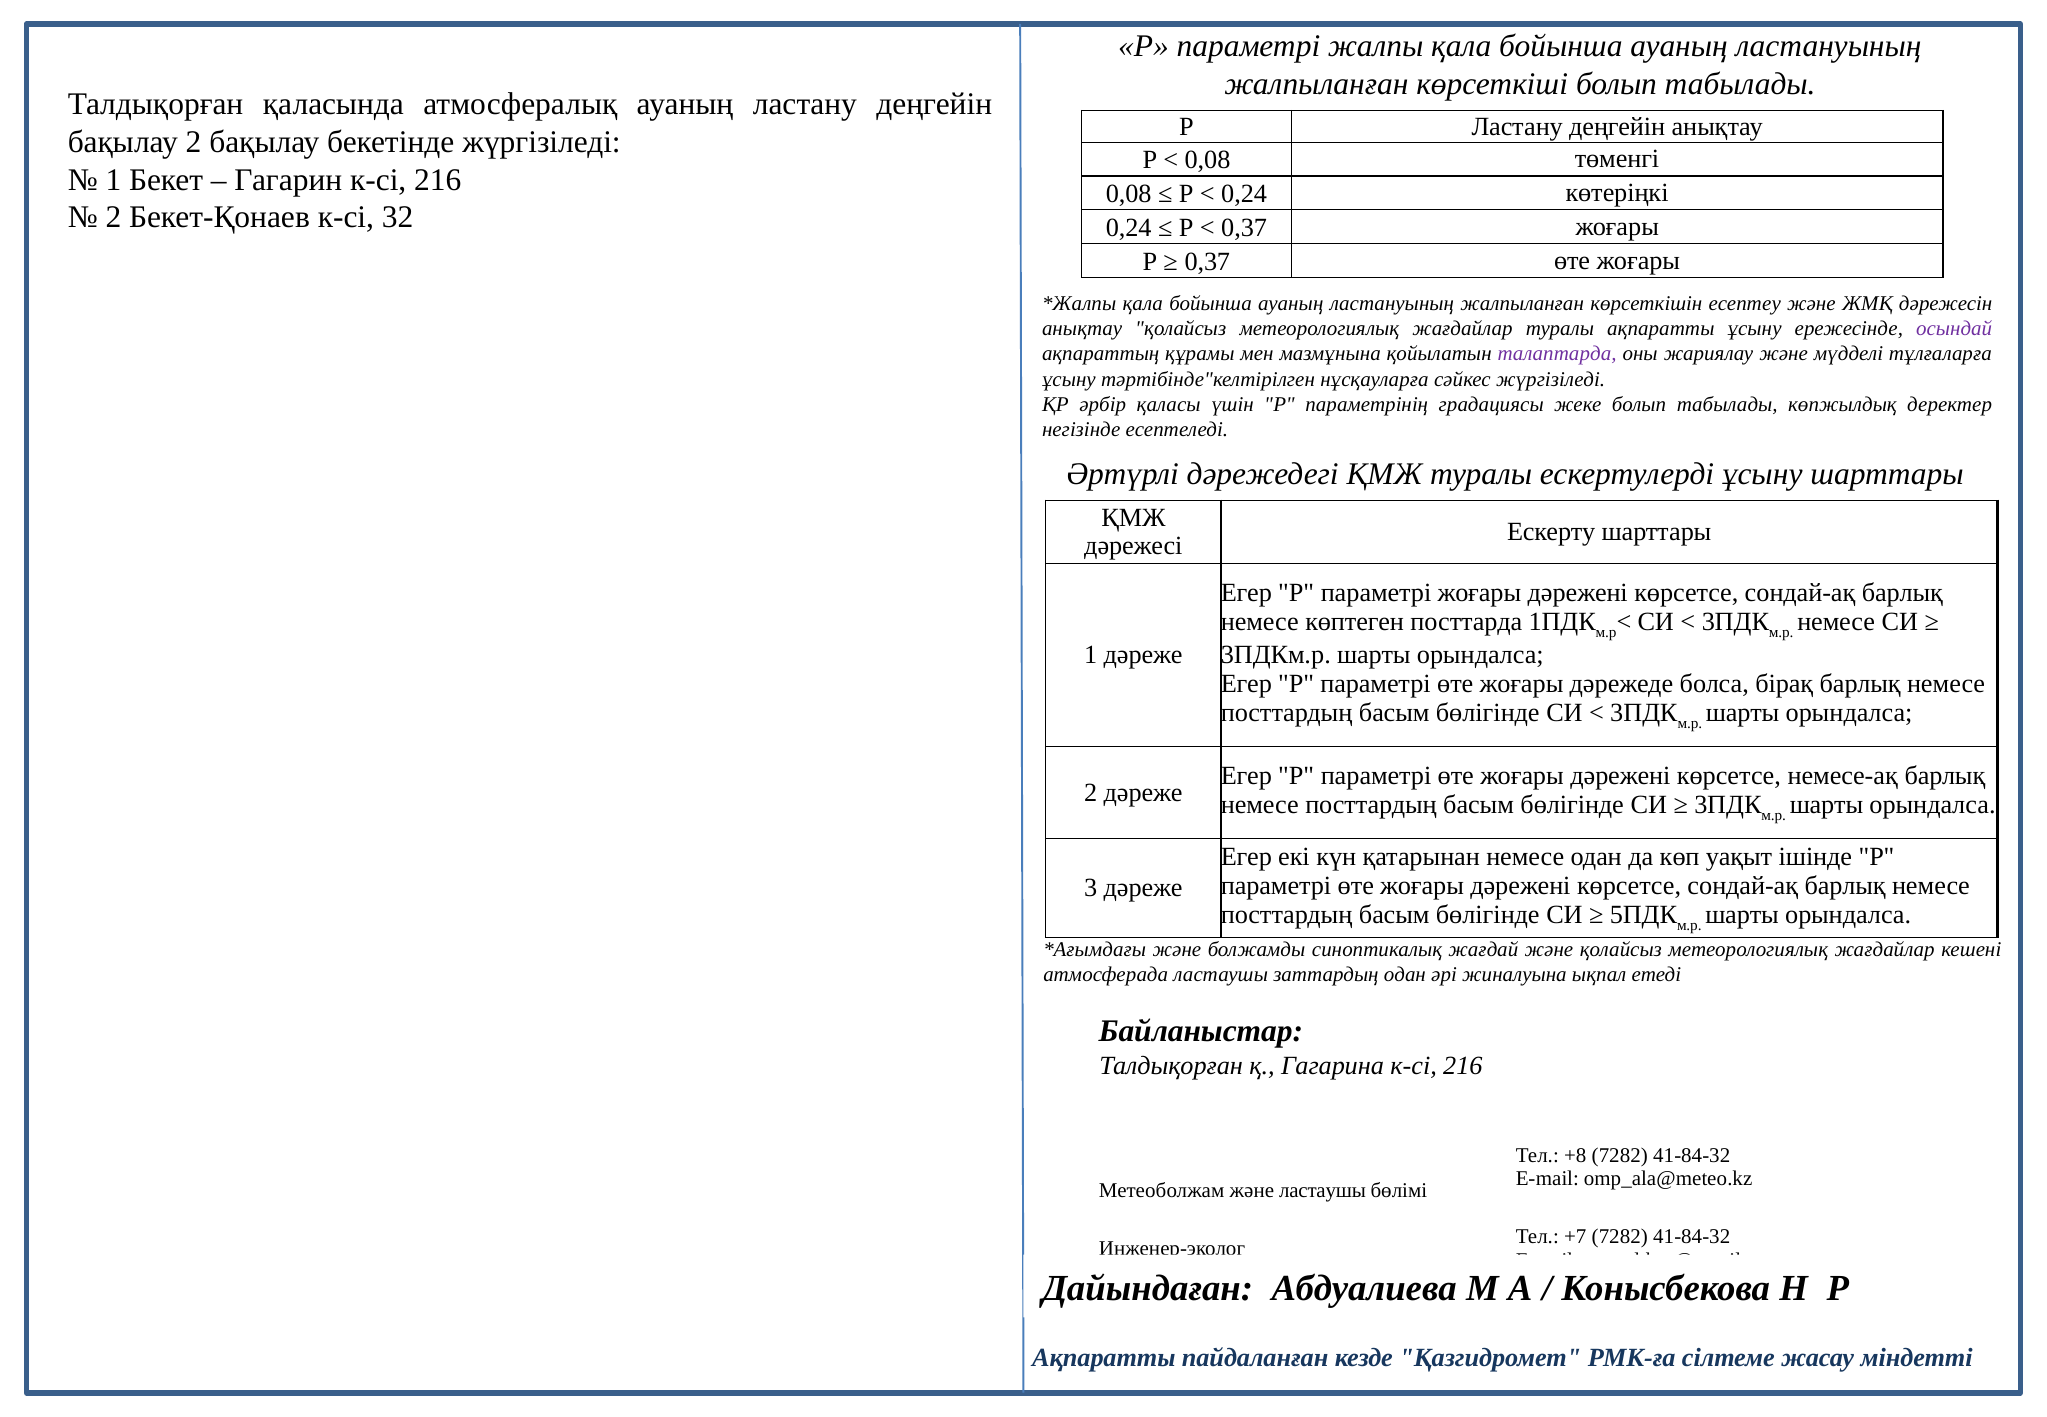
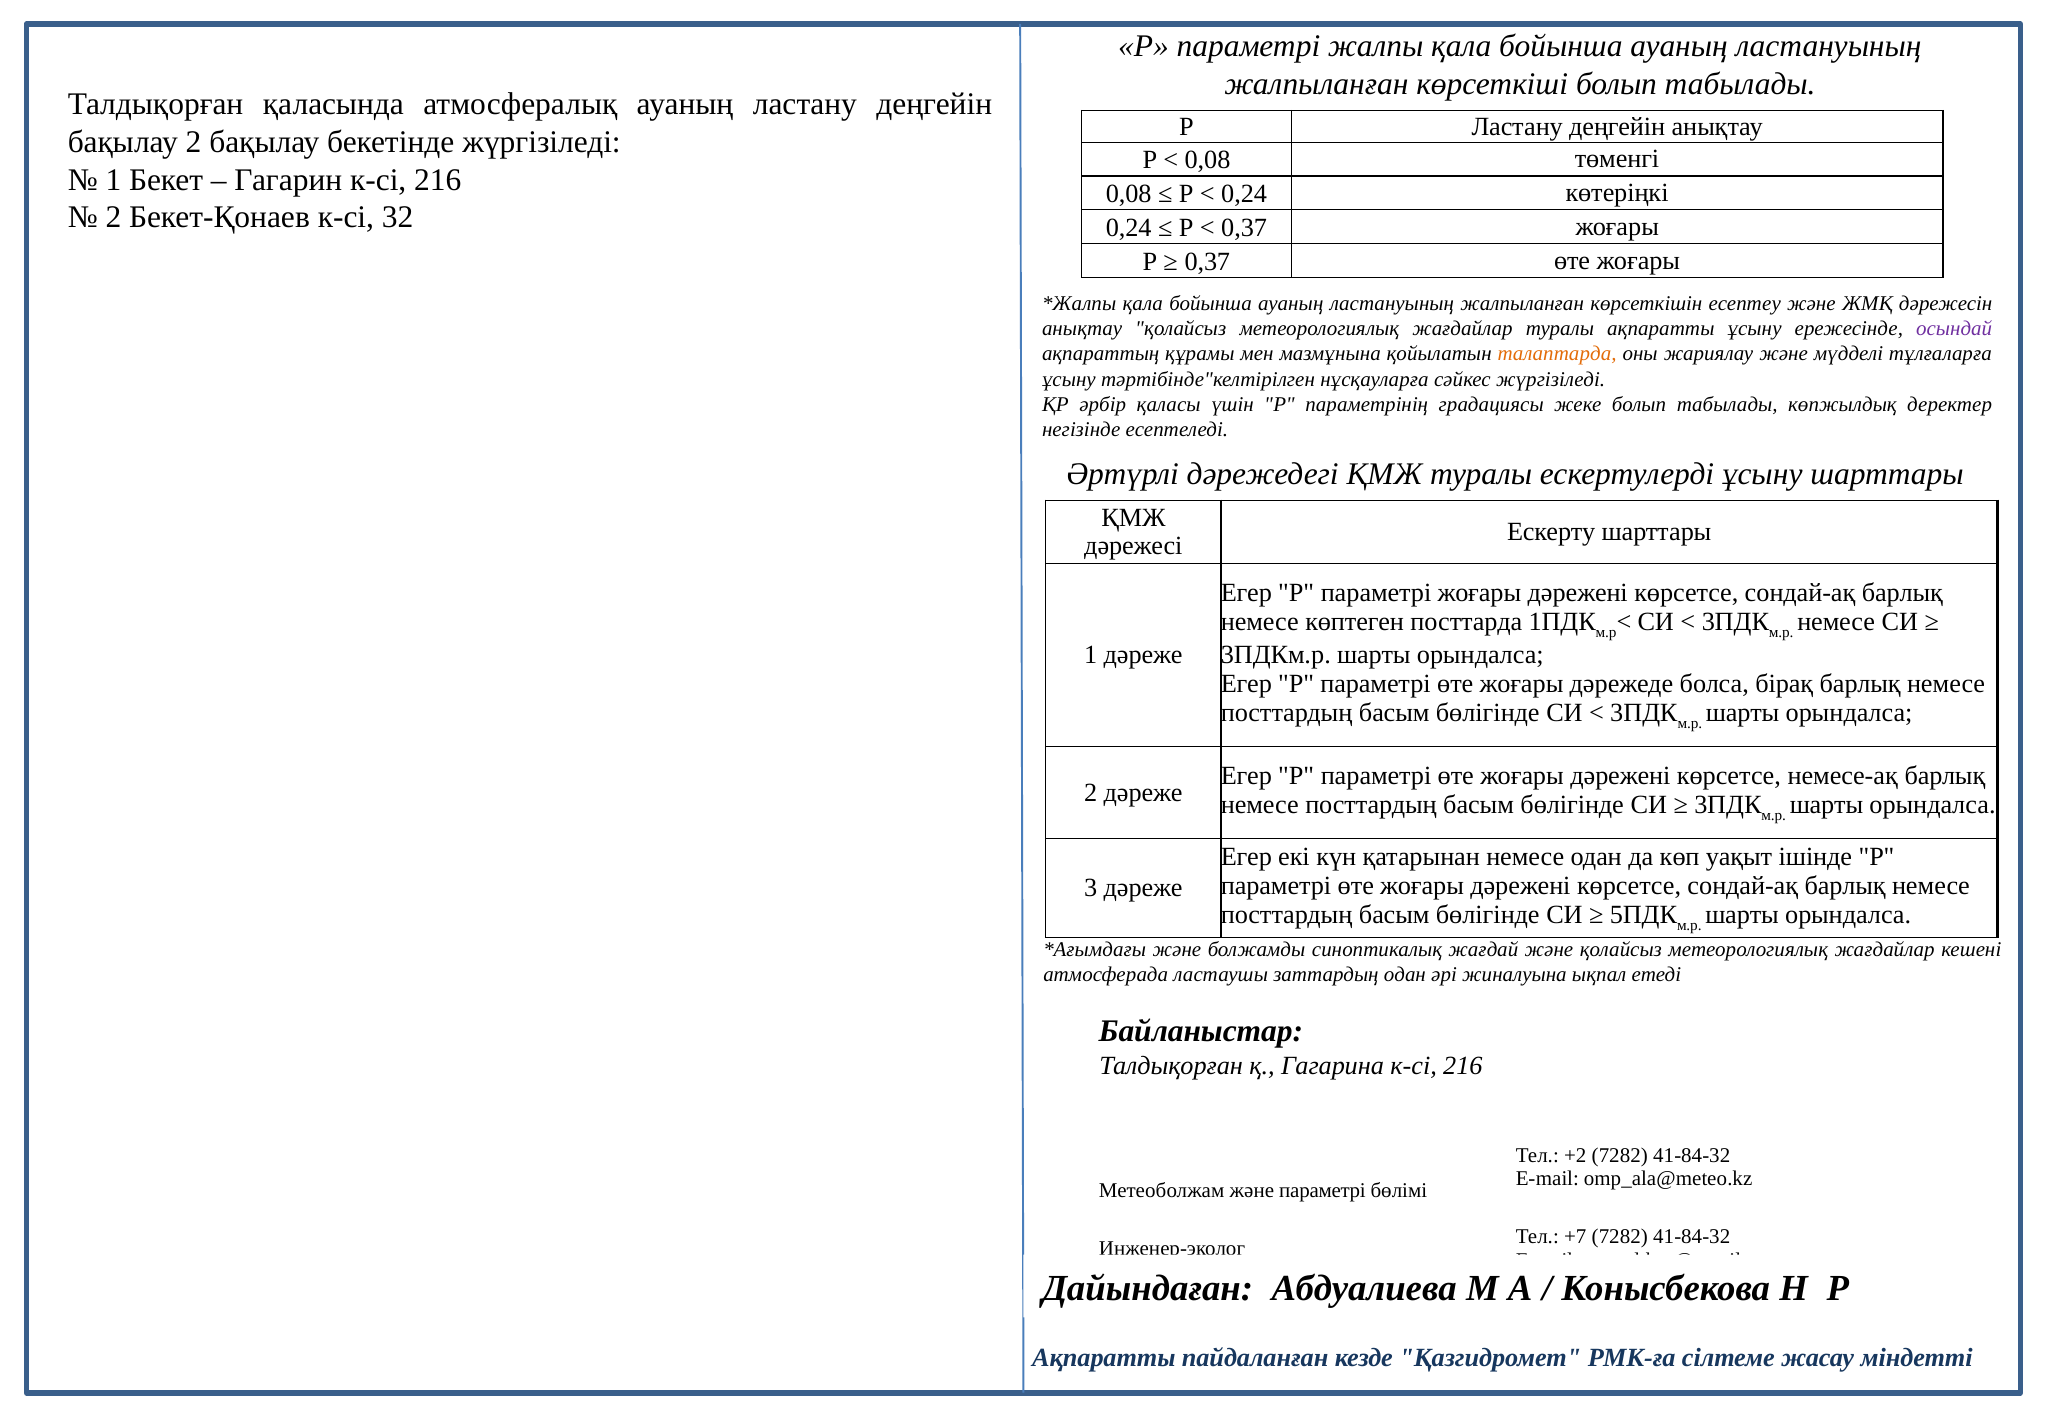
талаптарда colour: purple -> orange (1557, 354)
+8: +8 -> +2 (1575, 1155)
және ластаушы: ластаушы -> параметрі (1322, 1190)
